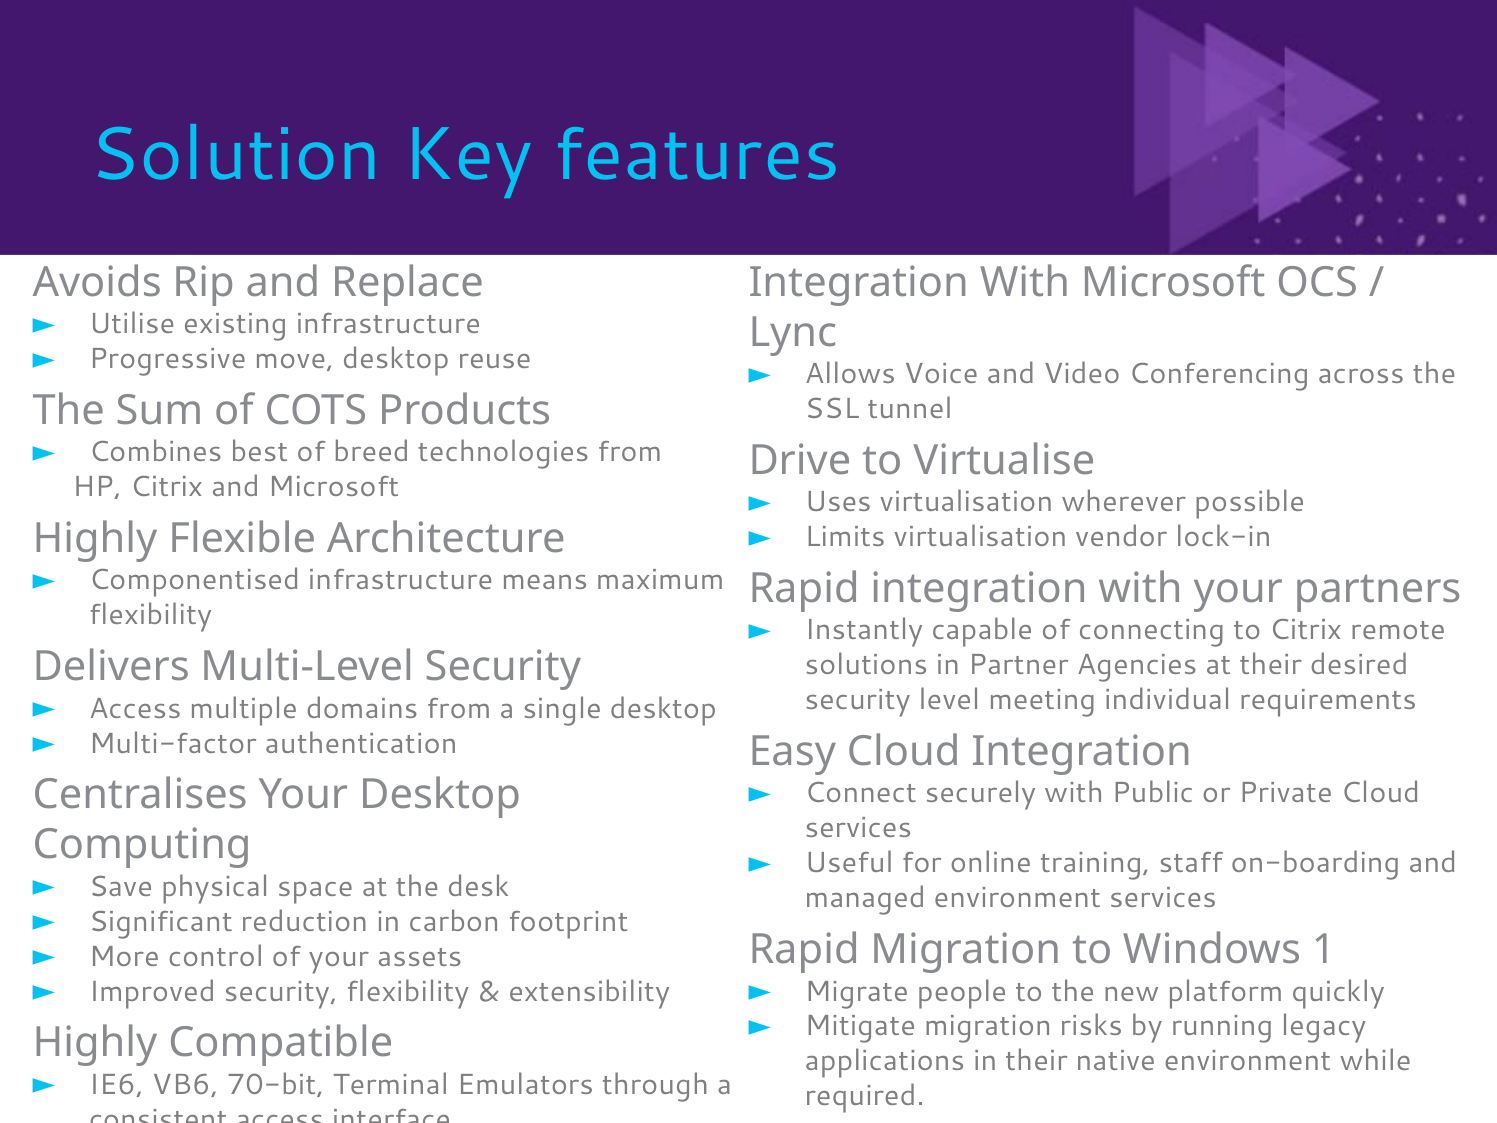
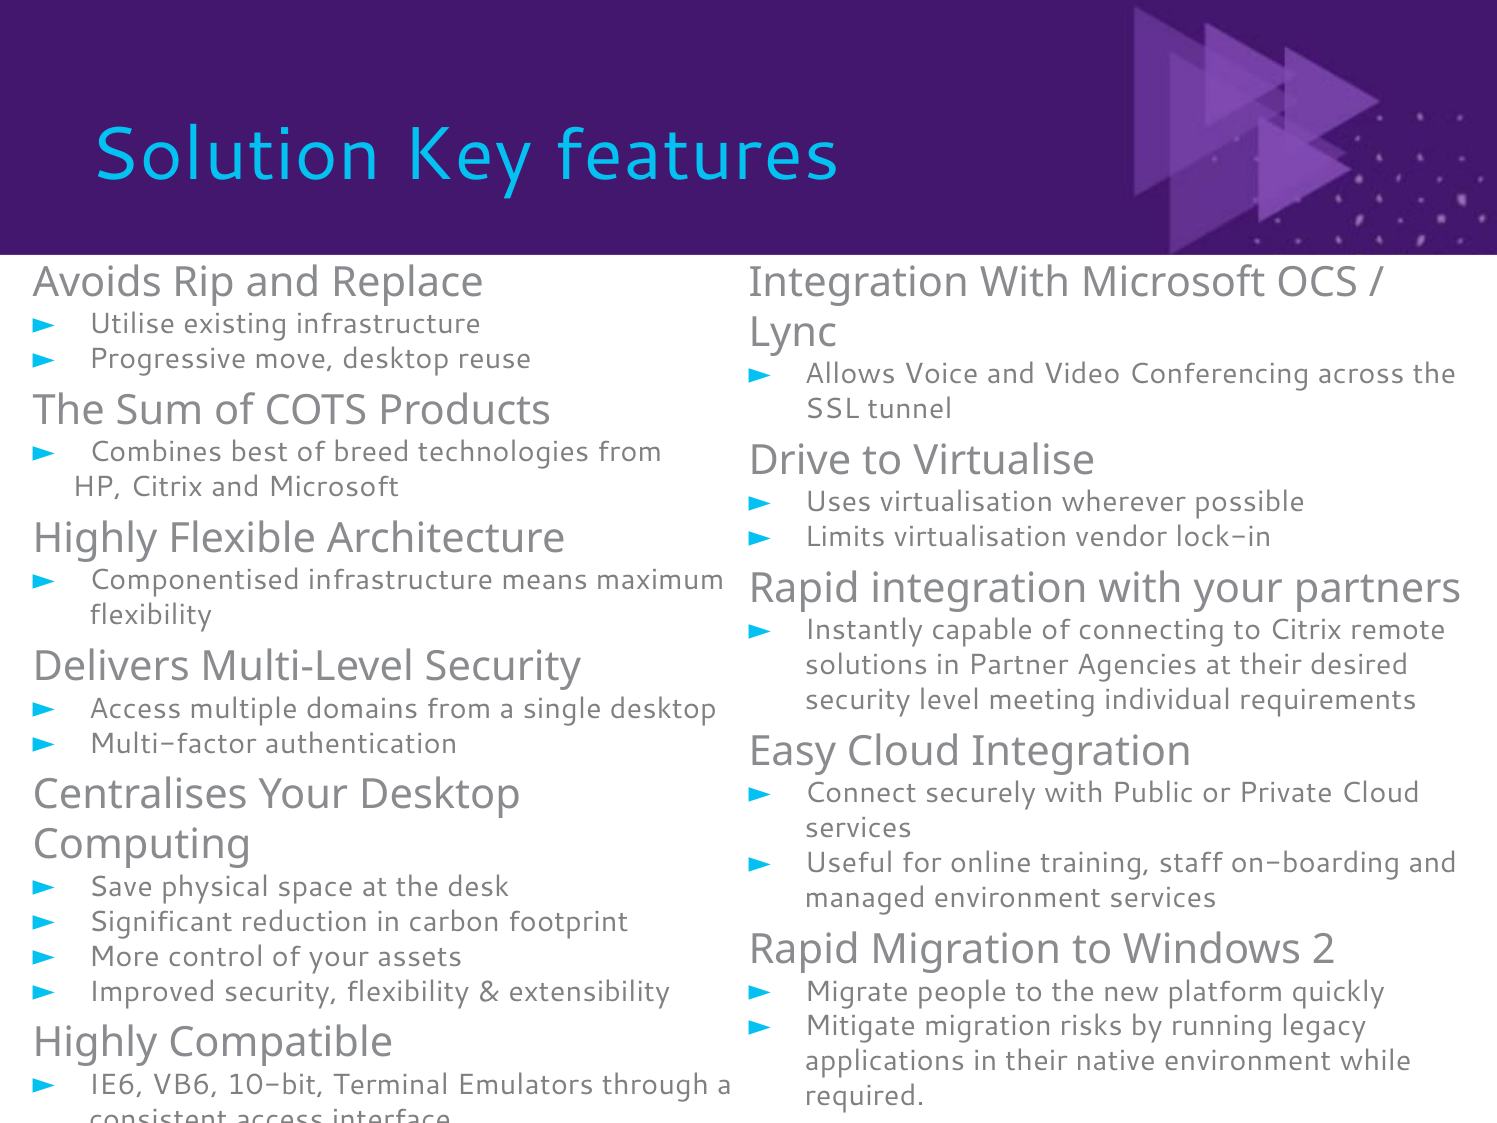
1: 1 -> 2 (1324, 950)
70-bit: 70-bit -> 10-bit (276, 1084)
